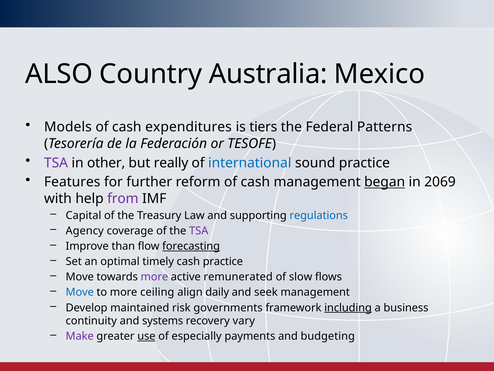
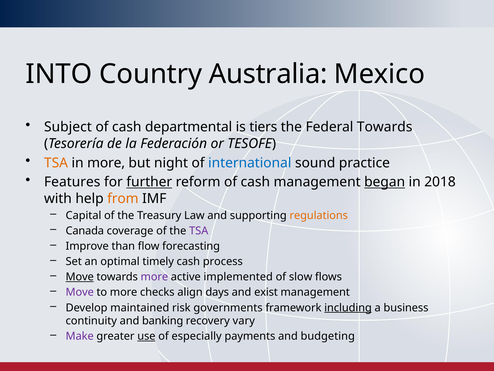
ALSO: ALSO -> INTO (59, 74)
Models: Models -> Subject (68, 127)
expenditures: expenditures -> departmental (189, 127)
Federal Patterns: Patterns -> Towards (385, 127)
TSA colour: purple -> orange (56, 163)
in other: other -> more (106, 163)
really: really -> night (171, 163)
further underline: none -> present (149, 182)
2069: 2069 -> 2018 (440, 182)
from colour: purple -> orange (123, 198)
regulations colour: blue -> orange (319, 215)
Agency: Agency -> Canada (85, 231)
forecasting underline: present -> none (191, 246)
cash practice: practice -> process (223, 261)
Move underline: none -> present (80, 277)
remunerated: remunerated -> implemented (238, 277)
Move colour: blue -> purple (80, 292)
ceiling: ceiling -> checks (157, 292)
daily: daily -> days (217, 292)
seek: seek -> exist (266, 292)
systems: systems -> banking (163, 320)
